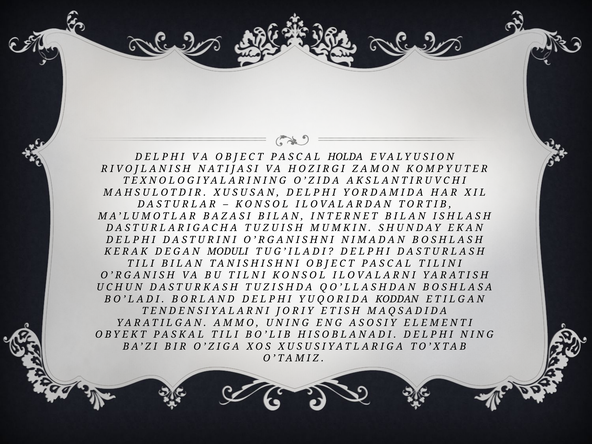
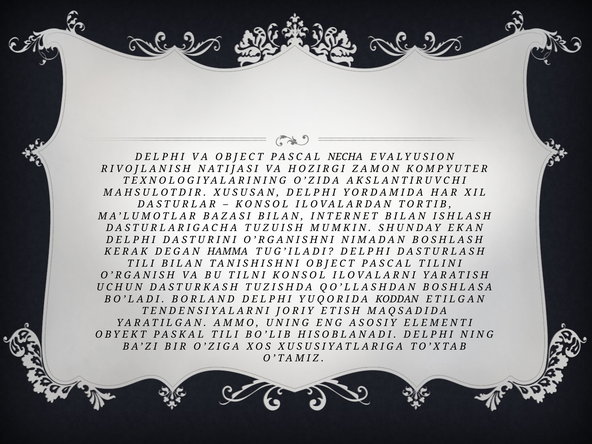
HOLDA: HOLDA -> NECHA (345, 157)
MODULI: MODULI -> HAMMA (228, 252)
